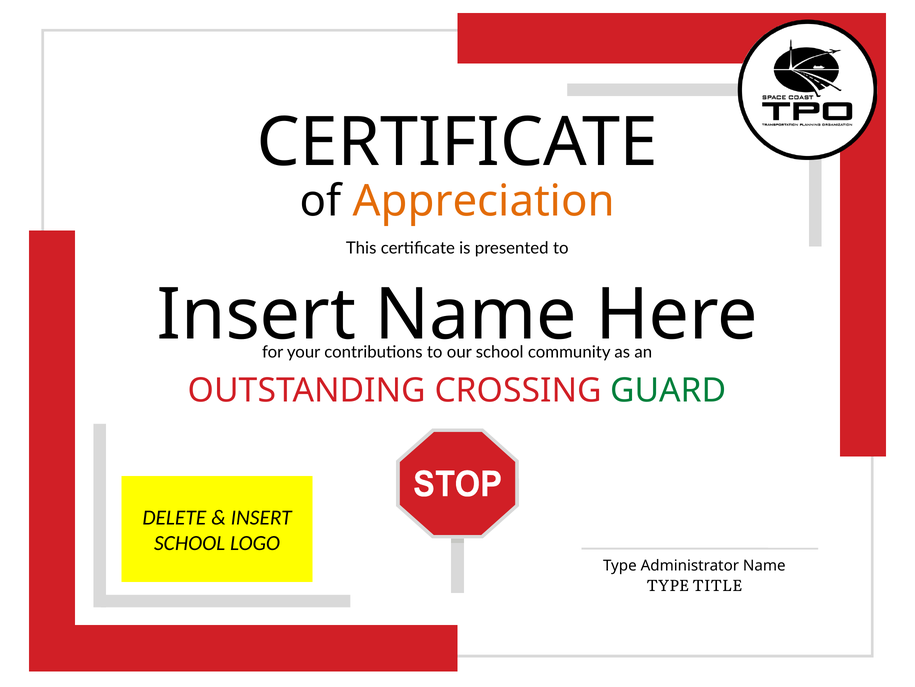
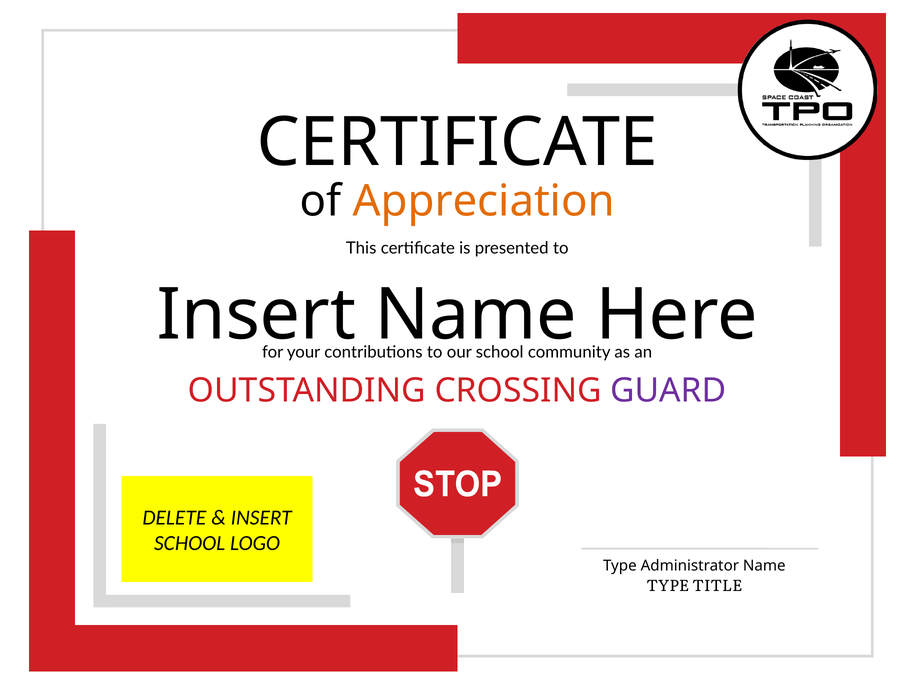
GUARD colour: green -> purple (668, 390)
